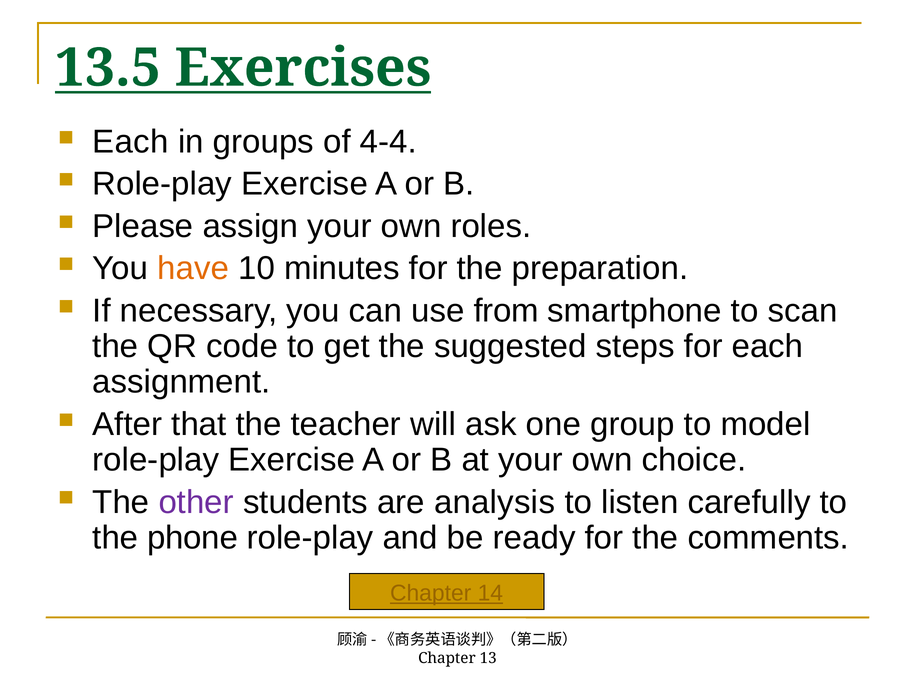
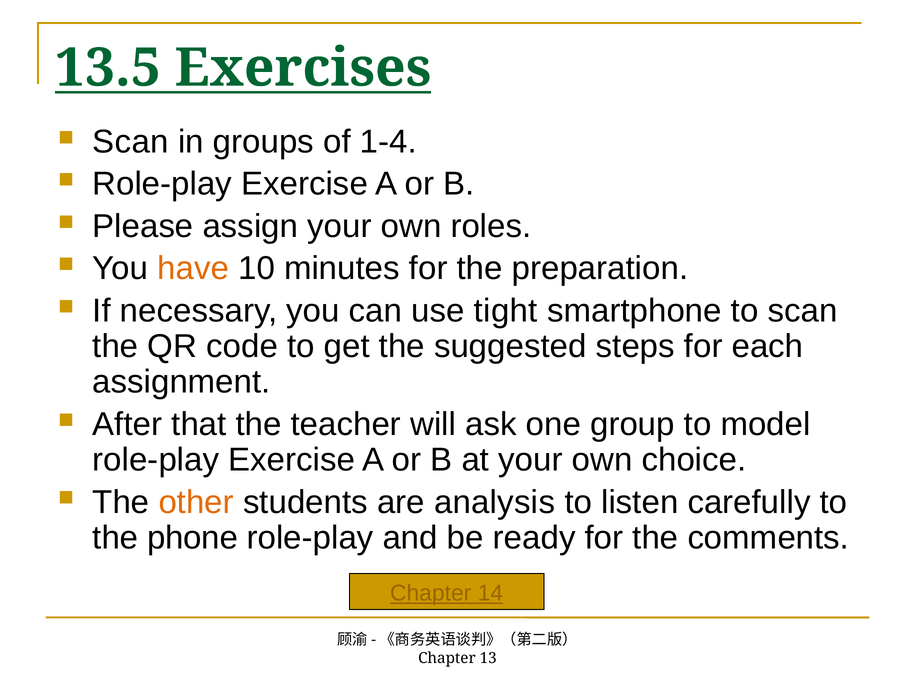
Each: Each -> Scan (130, 142)
4-4: 4-4 -> 1-4 (388, 142)
from: from -> tight (506, 311)
other colour: purple -> orange (196, 502)
